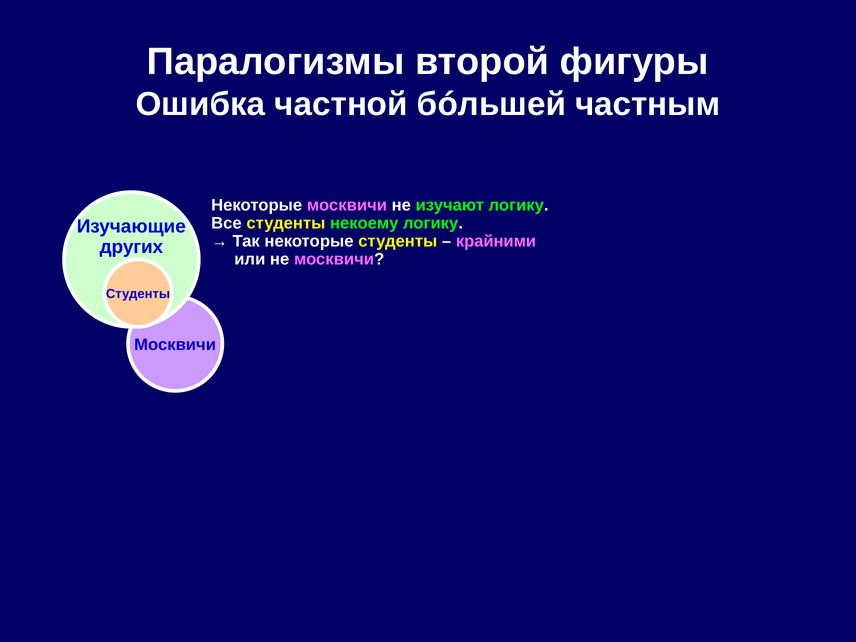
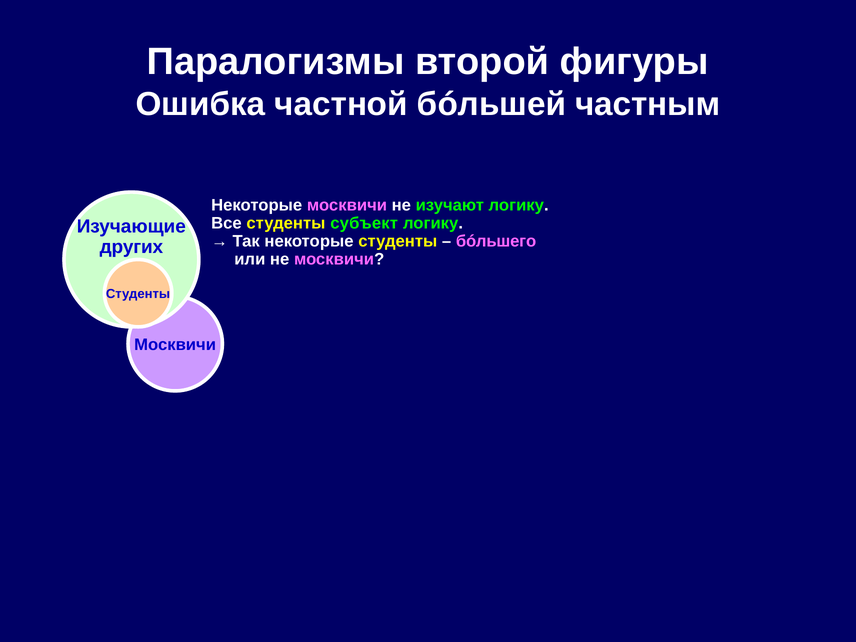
некоему: некоему -> субъект (364, 223)
крайними: крайними -> бóльшего (496, 241)
